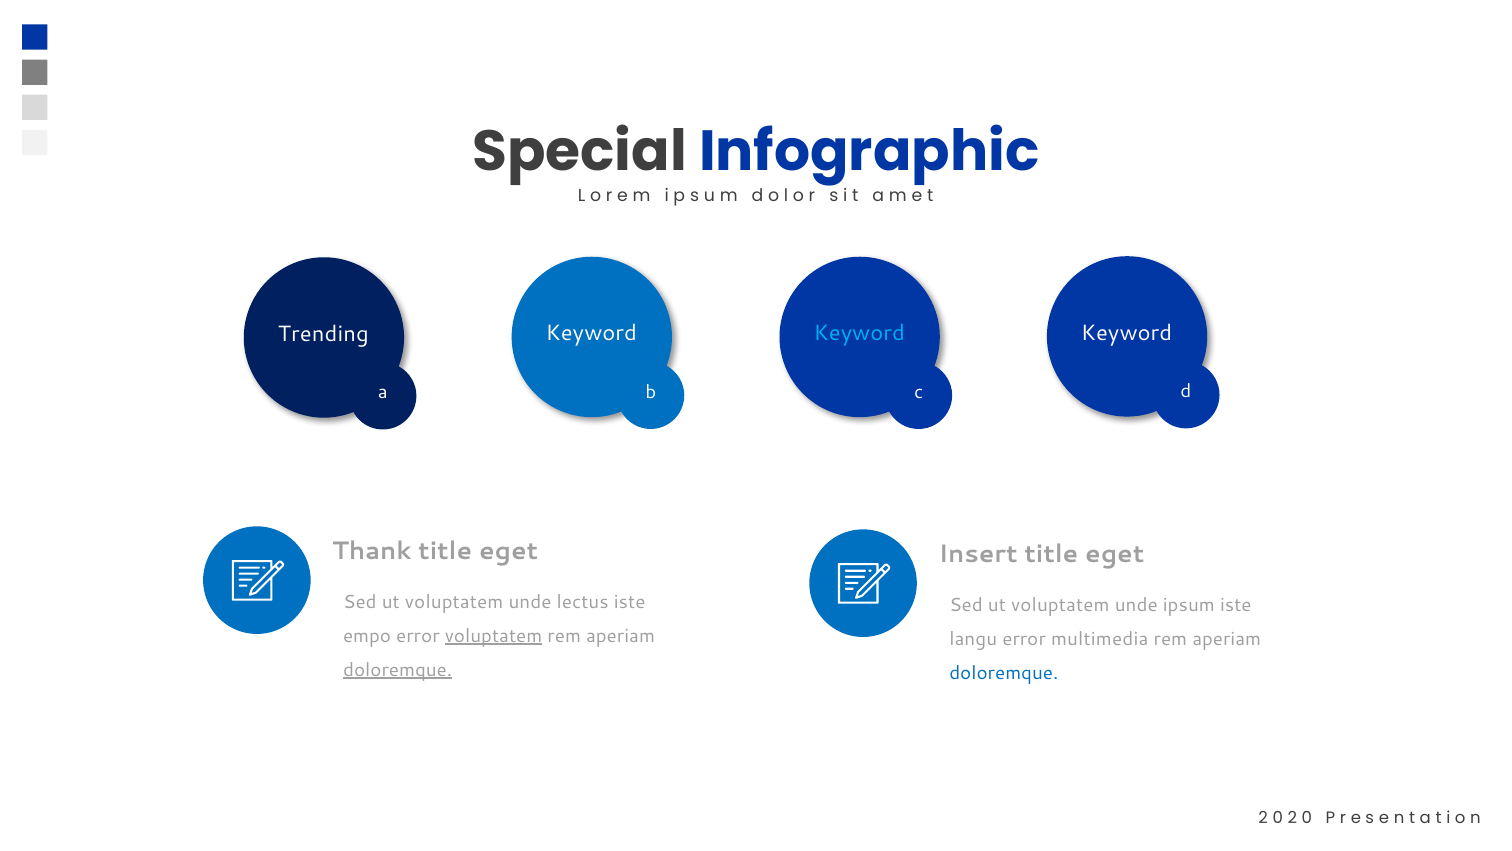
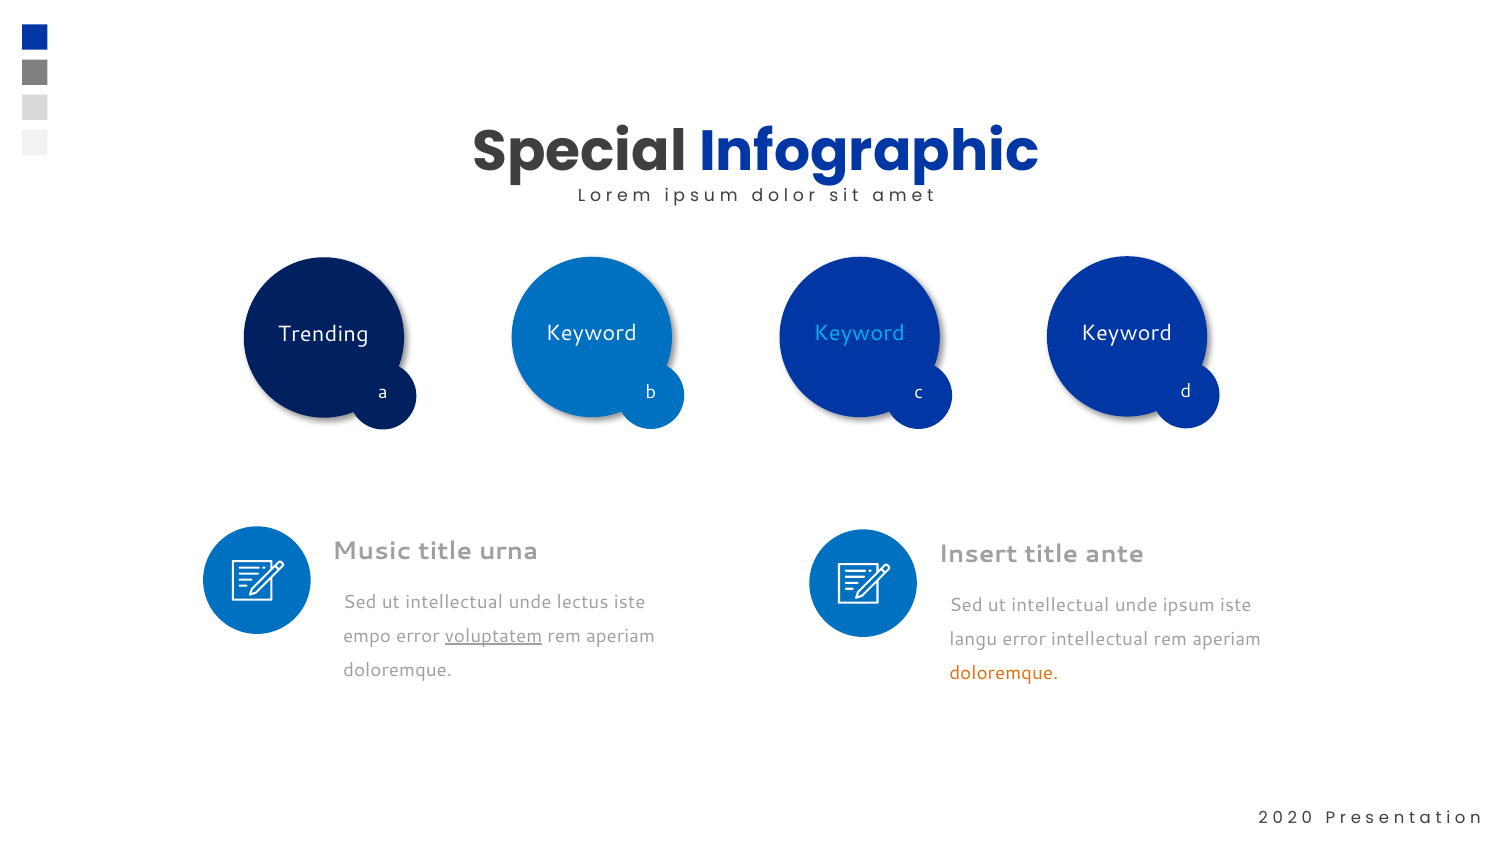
Thank: Thank -> Music (372, 551)
eget: eget -> urna (509, 551)
Insert title eget: eget -> ante (1115, 554)
voluptatem: voluptatem -> intellectual (454, 601)
voluptatem: voluptatem -> intellectual (1060, 605)
error multimedia: multimedia -> intellectual (1100, 639)
doloremque underline: present -> none (398, 670)
doloremque colour: blue -> orange (1004, 673)
